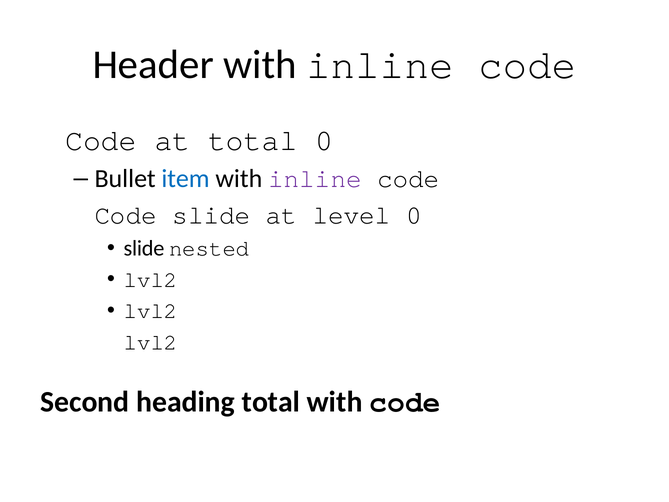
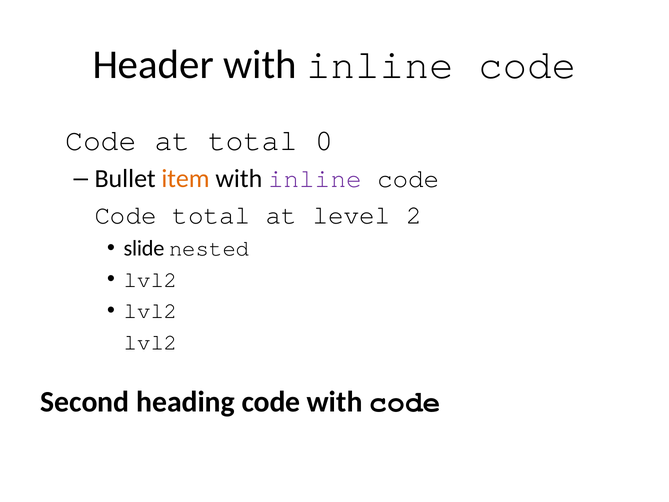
item colour: blue -> orange (186, 179)
Code slide: slide -> total (211, 215)
level 0: 0 -> 2 (414, 215)
heading total: total -> code (271, 402)
